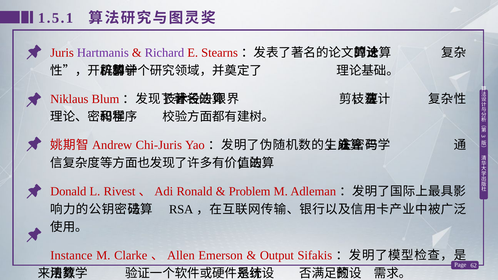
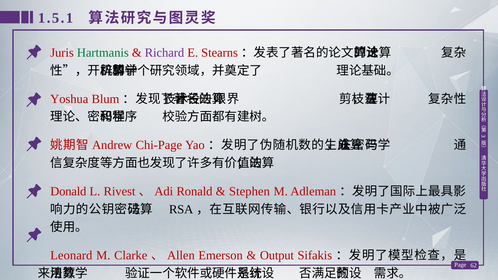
Hartmanis colour: purple -> green (103, 53)
Niklaus: Niklaus -> Yoshua (69, 99)
Chi-Juris: Chi-Juris -> Chi-Page (159, 145)
Problem: Problem -> Stephen (249, 191)
Instance: Instance -> Leonard (71, 256)
